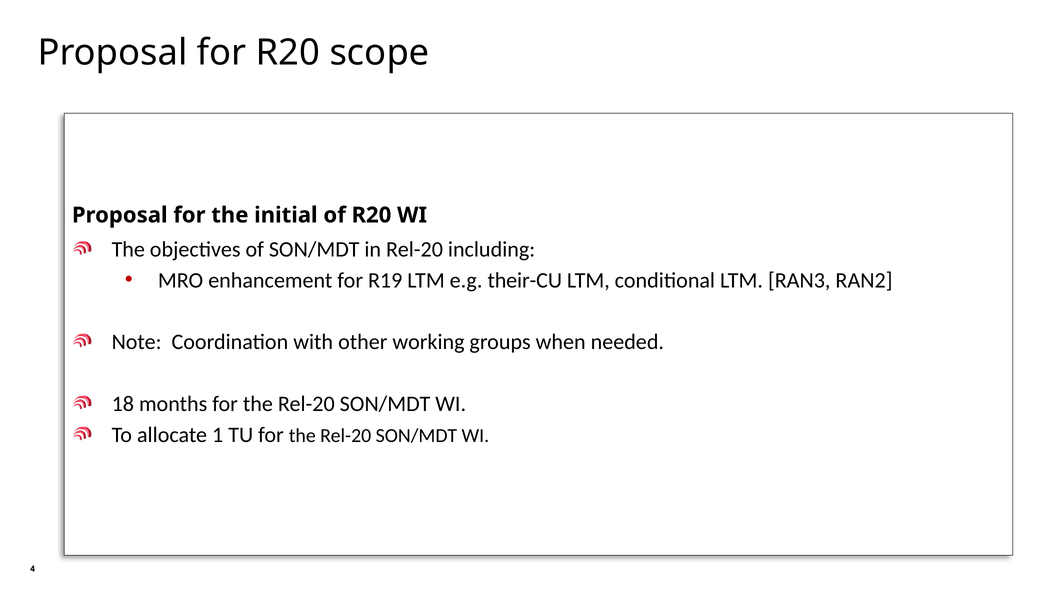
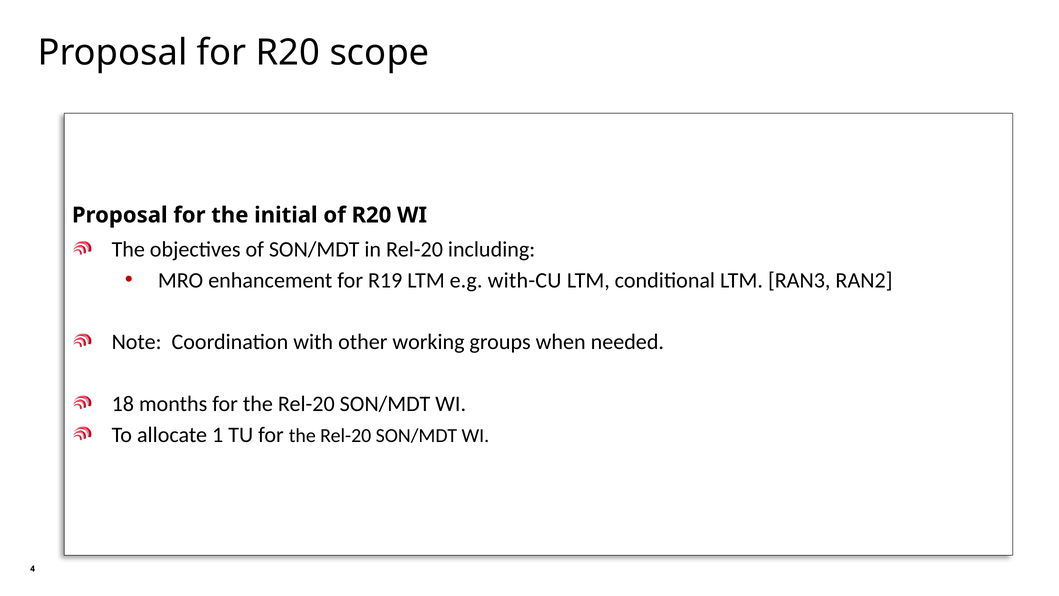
their-CU: their-CU -> with-CU (525, 280)
